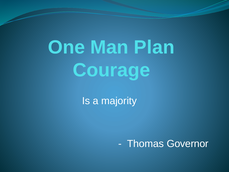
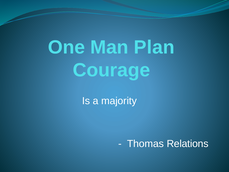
Governor: Governor -> Relations (188, 144)
